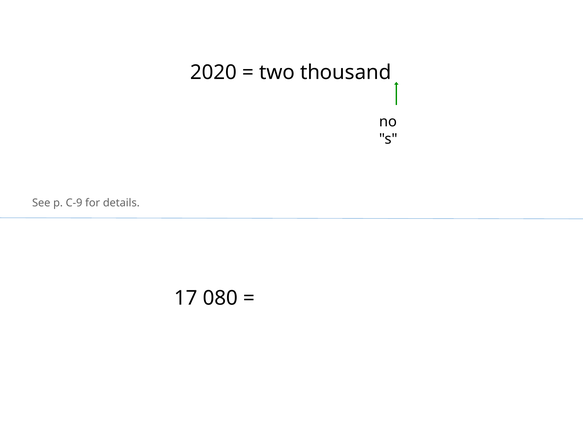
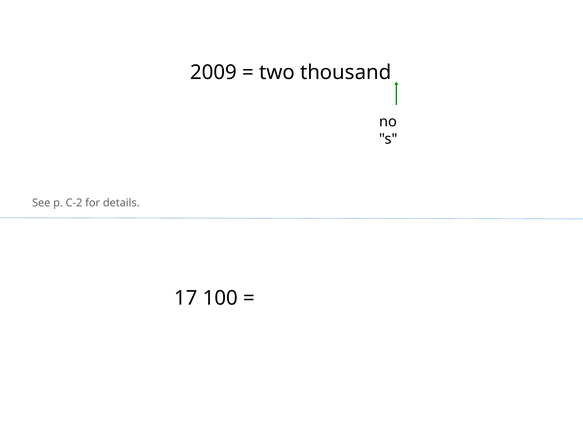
2020: 2020 -> 2009 (214, 72)
C-9: C-9 -> C-2 (74, 203)
080: 080 -> 100 (220, 298)
